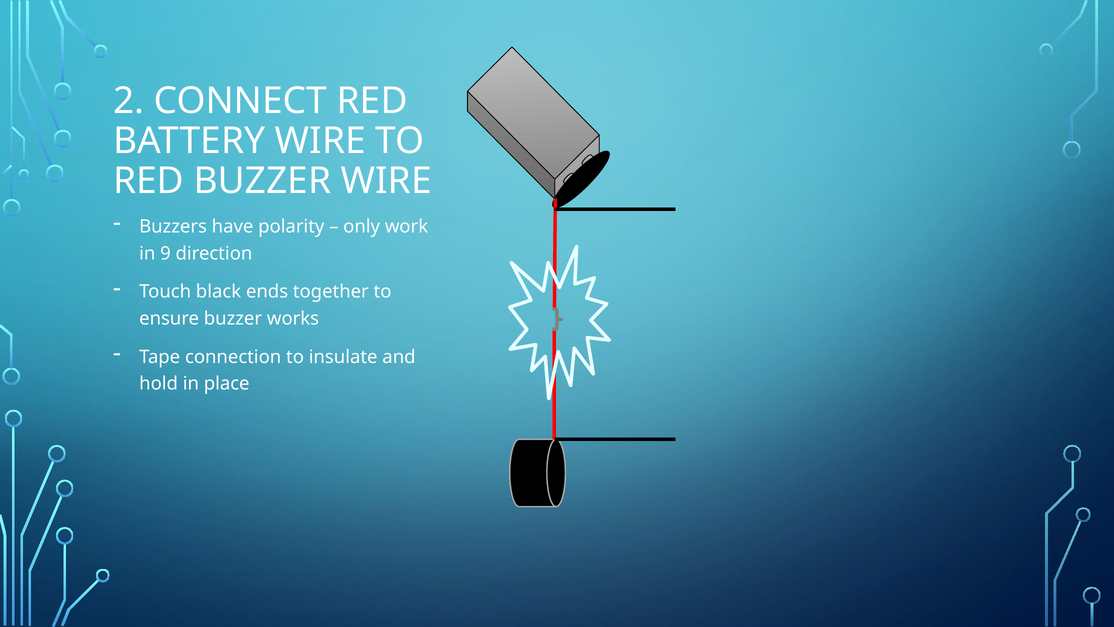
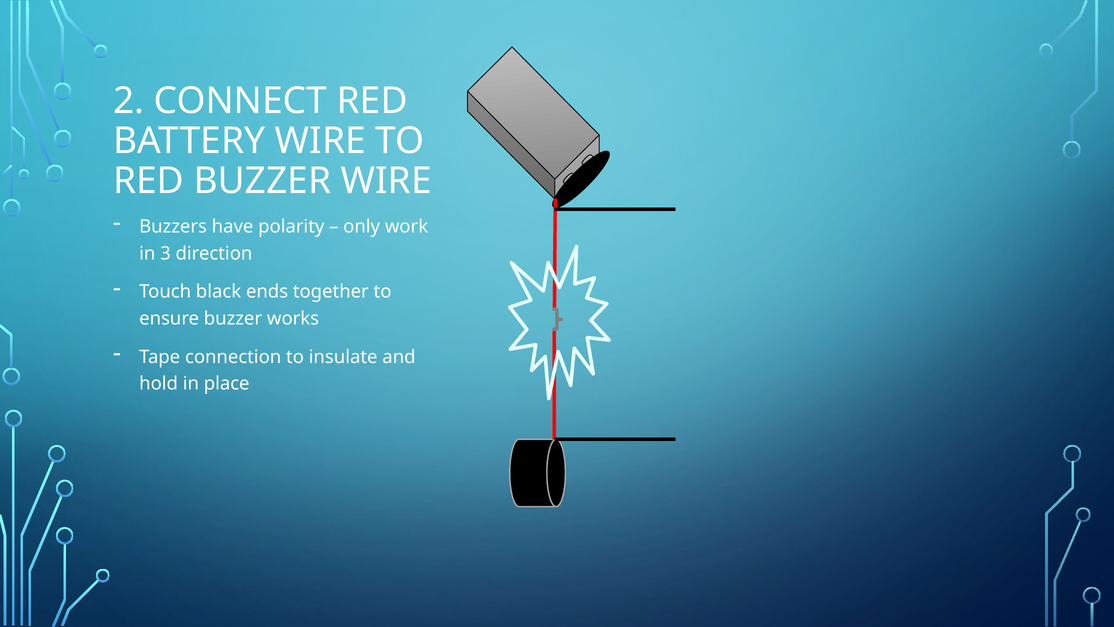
9: 9 -> 3 (166, 253)
